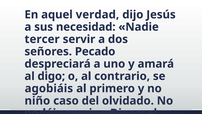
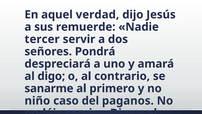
necesidad: necesidad -> remuerde (86, 27)
Pecado: Pecado -> Pondrá (95, 51)
agobiáis: agobiáis -> sanarme (49, 88)
olvidado: olvidado -> paganos (128, 100)
